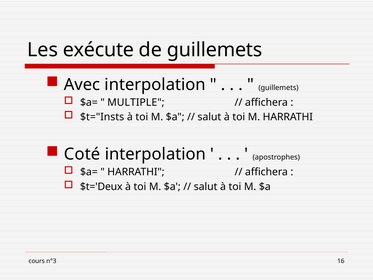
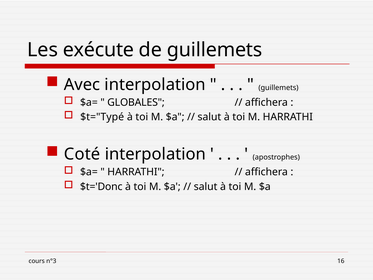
MULTIPLE: MULTIPLE -> GLOBALES (136, 102)
$t="Insts: $t="Insts -> $t="Typé (102, 117)
$t='Deux: $t='Deux -> $t='Donc (101, 186)
